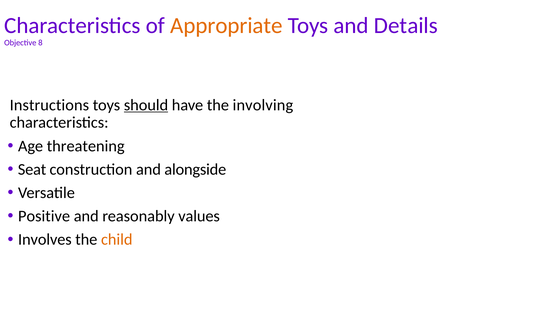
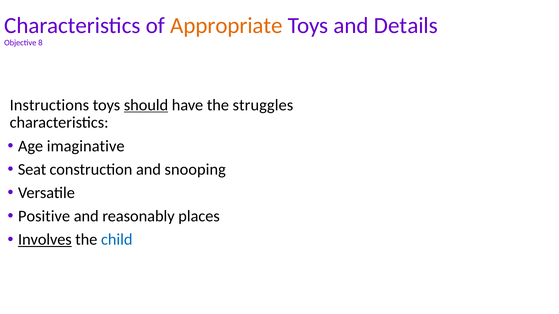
involving: involving -> struggles (263, 105)
threatening: threatening -> imaginative (86, 146)
alongside: alongside -> snooping (195, 170)
values: values -> places (199, 217)
Involves underline: none -> present (45, 240)
child colour: orange -> blue (117, 240)
